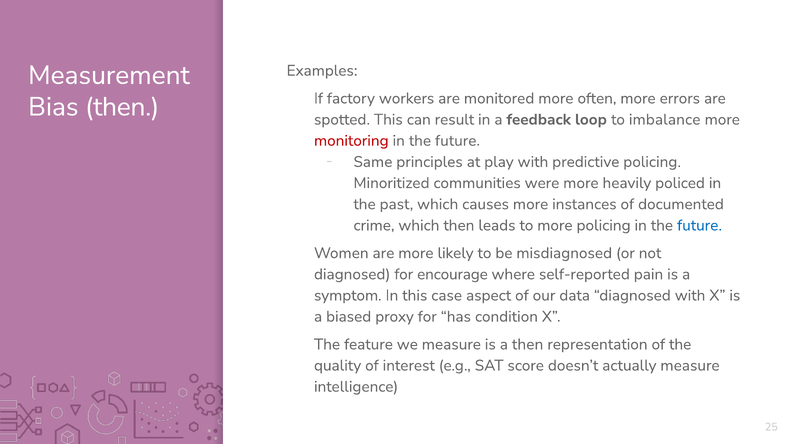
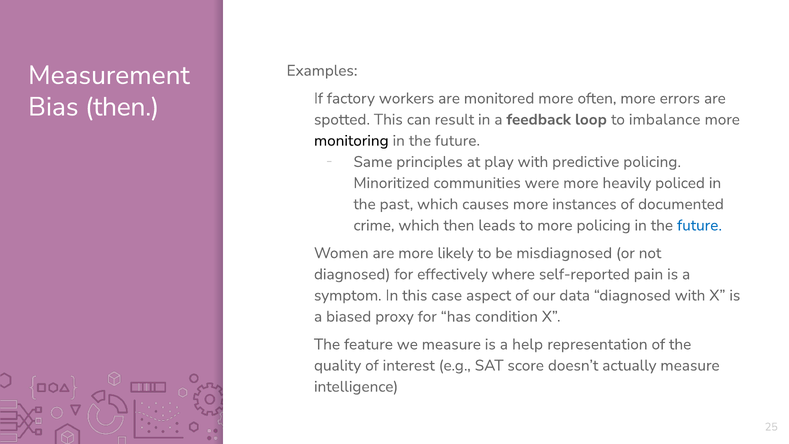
monitoring colour: red -> black (351, 141)
encourage: encourage -> effectively (452, 274)
a then: then -> help (528, 344)
